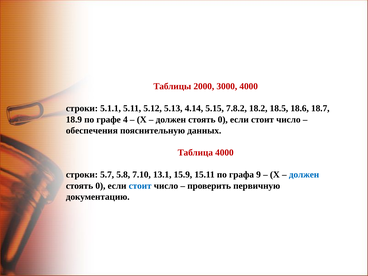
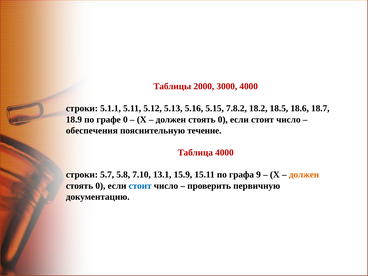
4.14: 4.14 -> 5.16 (194, 108)
графе 4: 4 -> 0 (125, 119)
данных: данных -> течение (204, 131)
должен colour: blue -> orange (304, 175)
